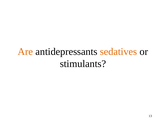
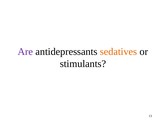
Are colour: orange -> purple (25, 52)
